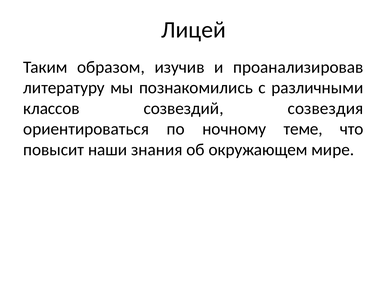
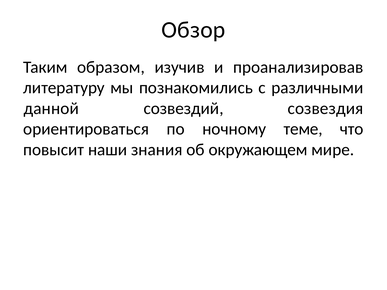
Лицей: Лицей -> Обзор (193, 30)
классов: классов -> данной (51, 108)
